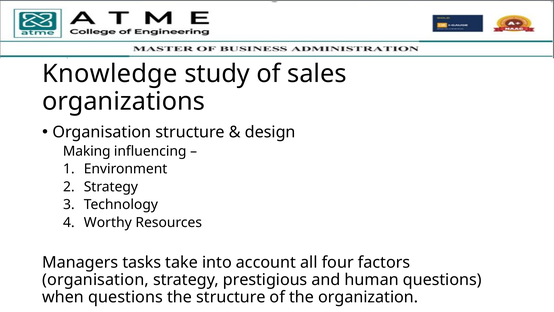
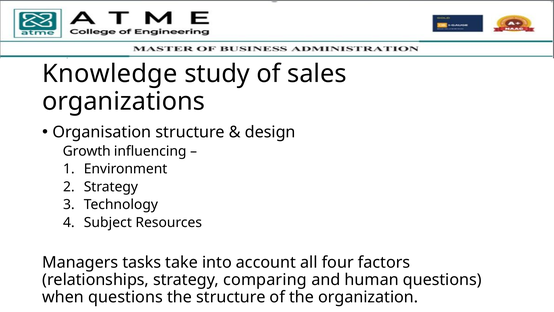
Making: Making -> Growth (87, 151)
Worthy: Worthy -> Subject (108, 222)
organisation: organisation -> relationships (96, 279)
prestigious: prestigious -> comparing (265, 279)
